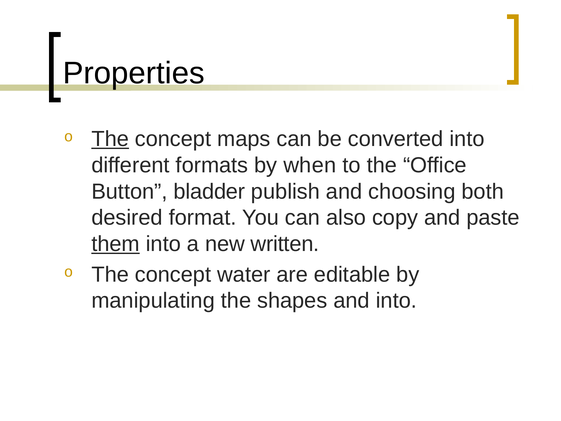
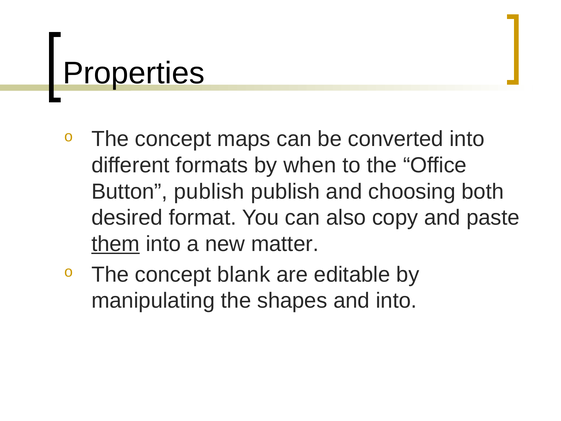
The underline: present -> none (110, 139)
Button bladder: bladder -> publish (209, 191)
written: written -> matter (285, 244)
water: water -> blank (244, 274)
